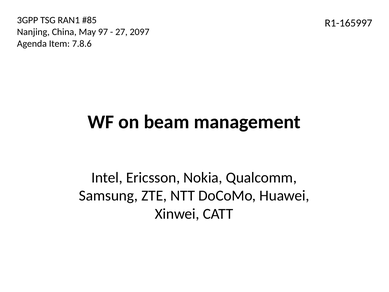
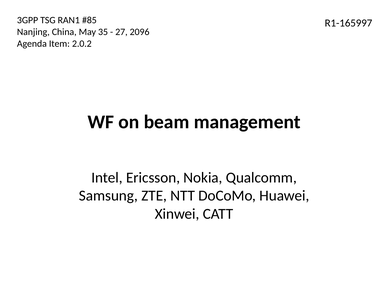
97: 97 -> 35 (103, 32)
2097: 2097 -> 2096 (140, 32)
7.8.6: 7.8.6 -> 2.0.2 (82, 44)
